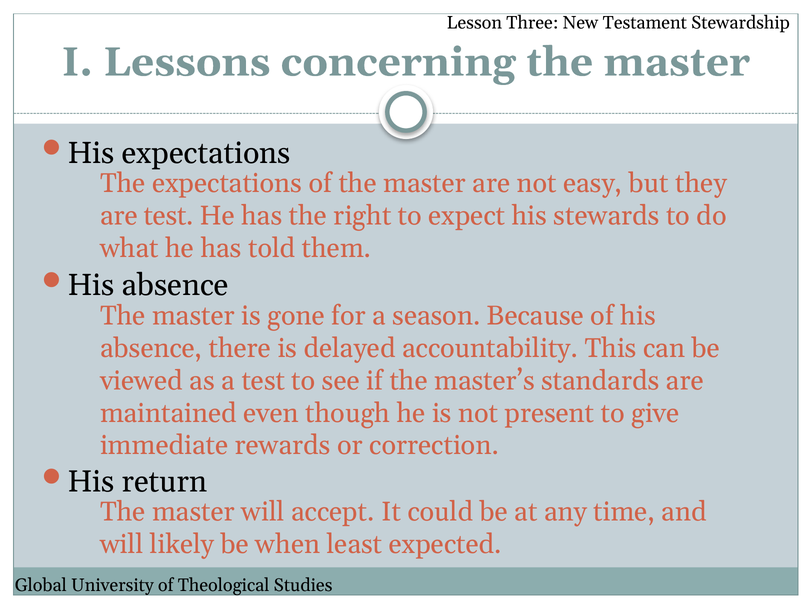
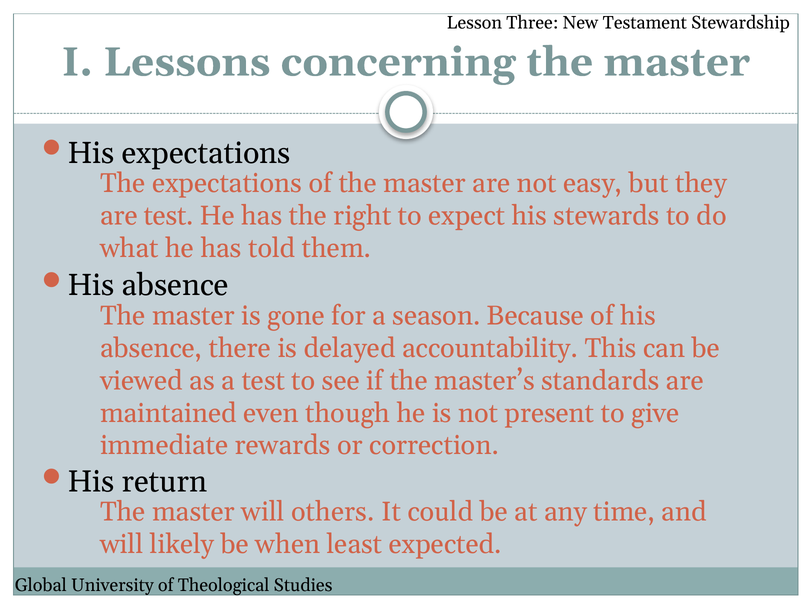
accept: accept -> others (333, 512)
